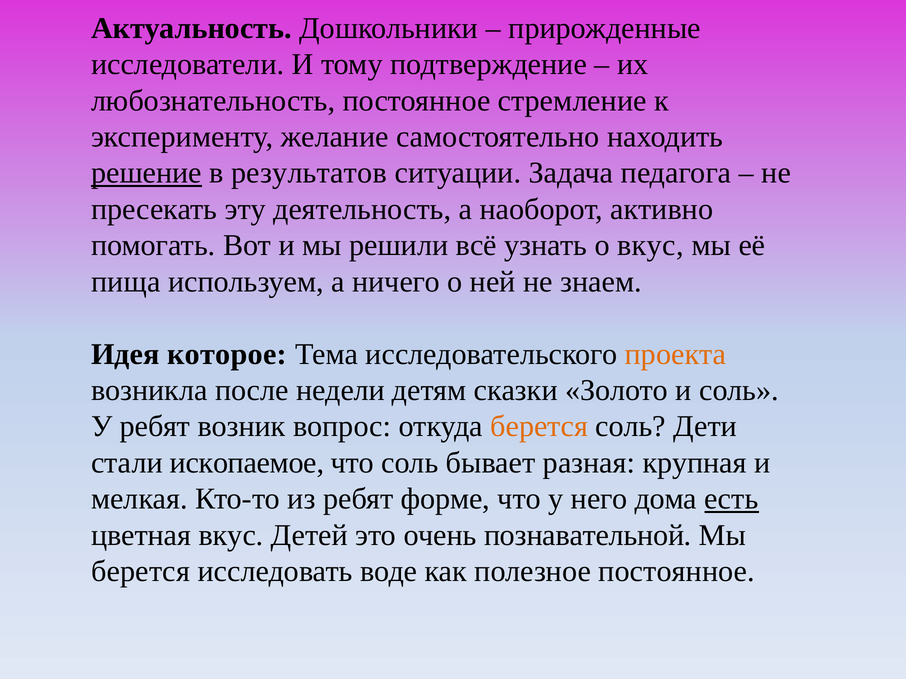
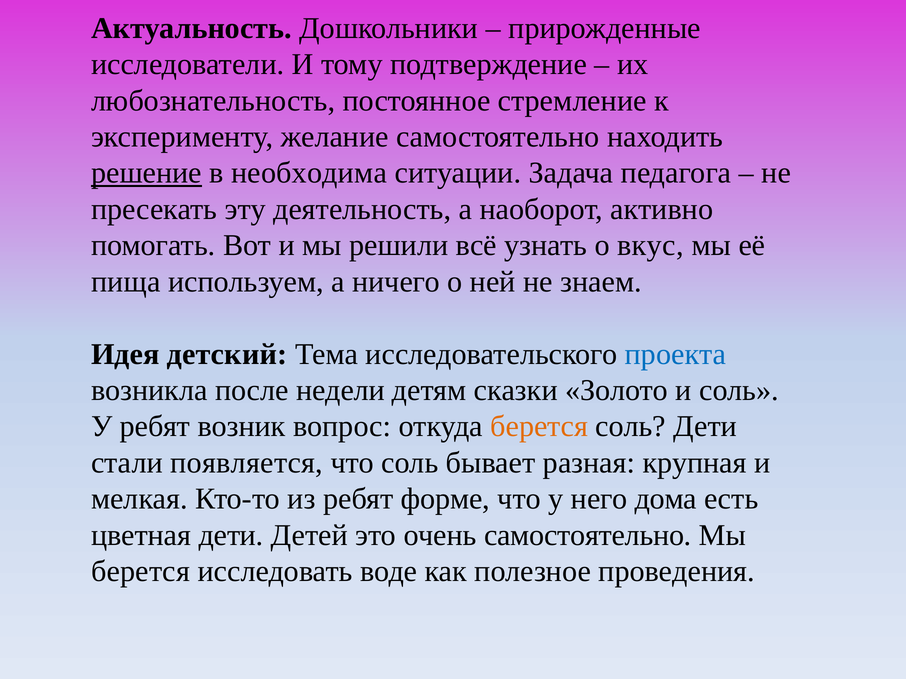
результатов: результатов -> необходима (309, 173)
которое: которое -> детский (227, 354)
проекта colour: orange -> blue (675, 354)
ископаемое: ископаемое -> появляется (247, 463)
есть underline: present -> none (732, 499)
цветная вкус: вкус -> дети (231, 536)
очень познавательной: познавательной -> самостоятельно (588, 536)
полезное постоянное: постоянное -> проведения (677, 572)
